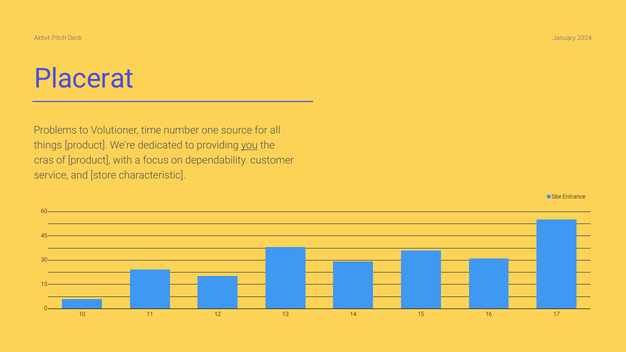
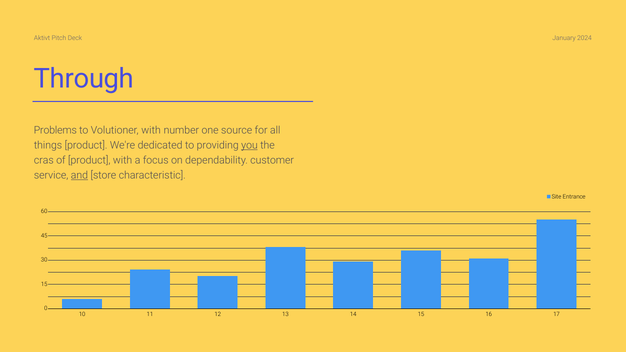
Placerat: Placerat -> Through (84, 79)
Volutioner time: time -> with (151, 130)
and underline: none -> present (79, 175)
